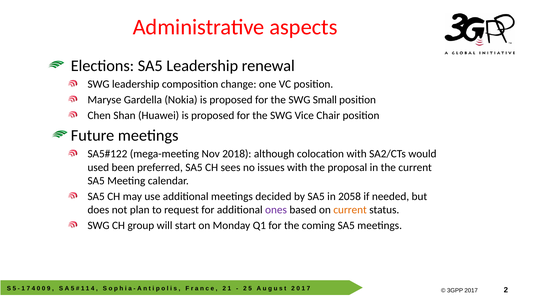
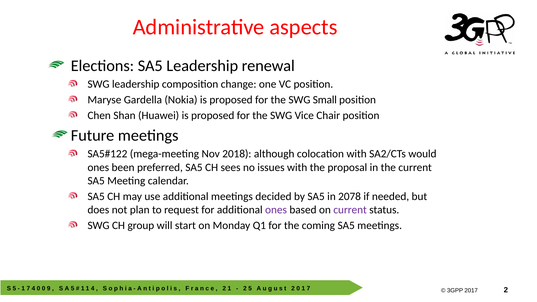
used: used -> ones (98, 167)
2058: 2058 -> 2078 (350, 196)
current colour: orange -> purple (350, 210)
